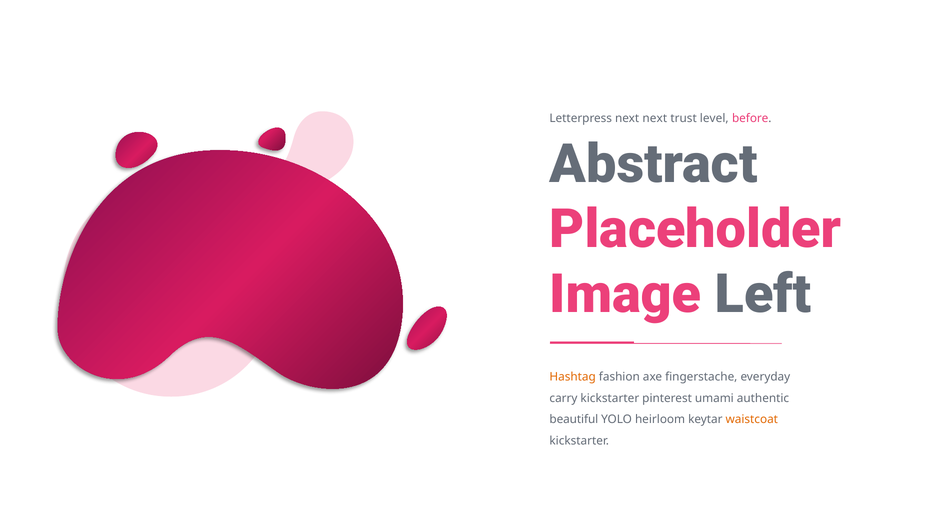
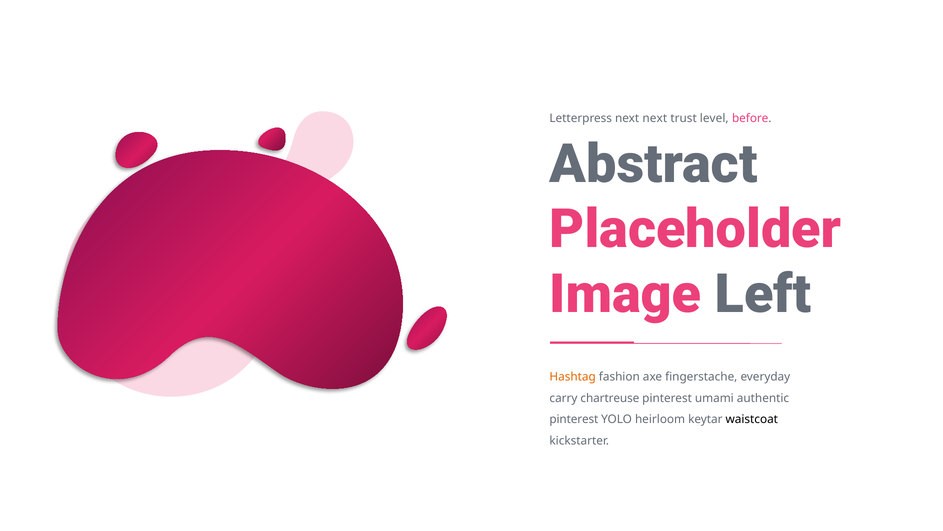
carry kickstarter: kickstarter -> chartreuse (610, 398)
beautiful: beautiful -> pinterest (574, 419)
waistcoat colour: orange -> black (752, 419)
